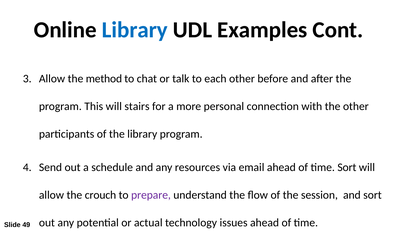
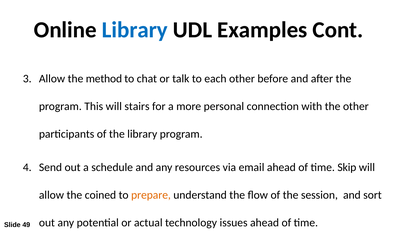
time Sort: Sort -> Skip (347, 167)
crouch: crouch -> coined (100, 195)
prepare colour: purple -> orange (151, 195)
